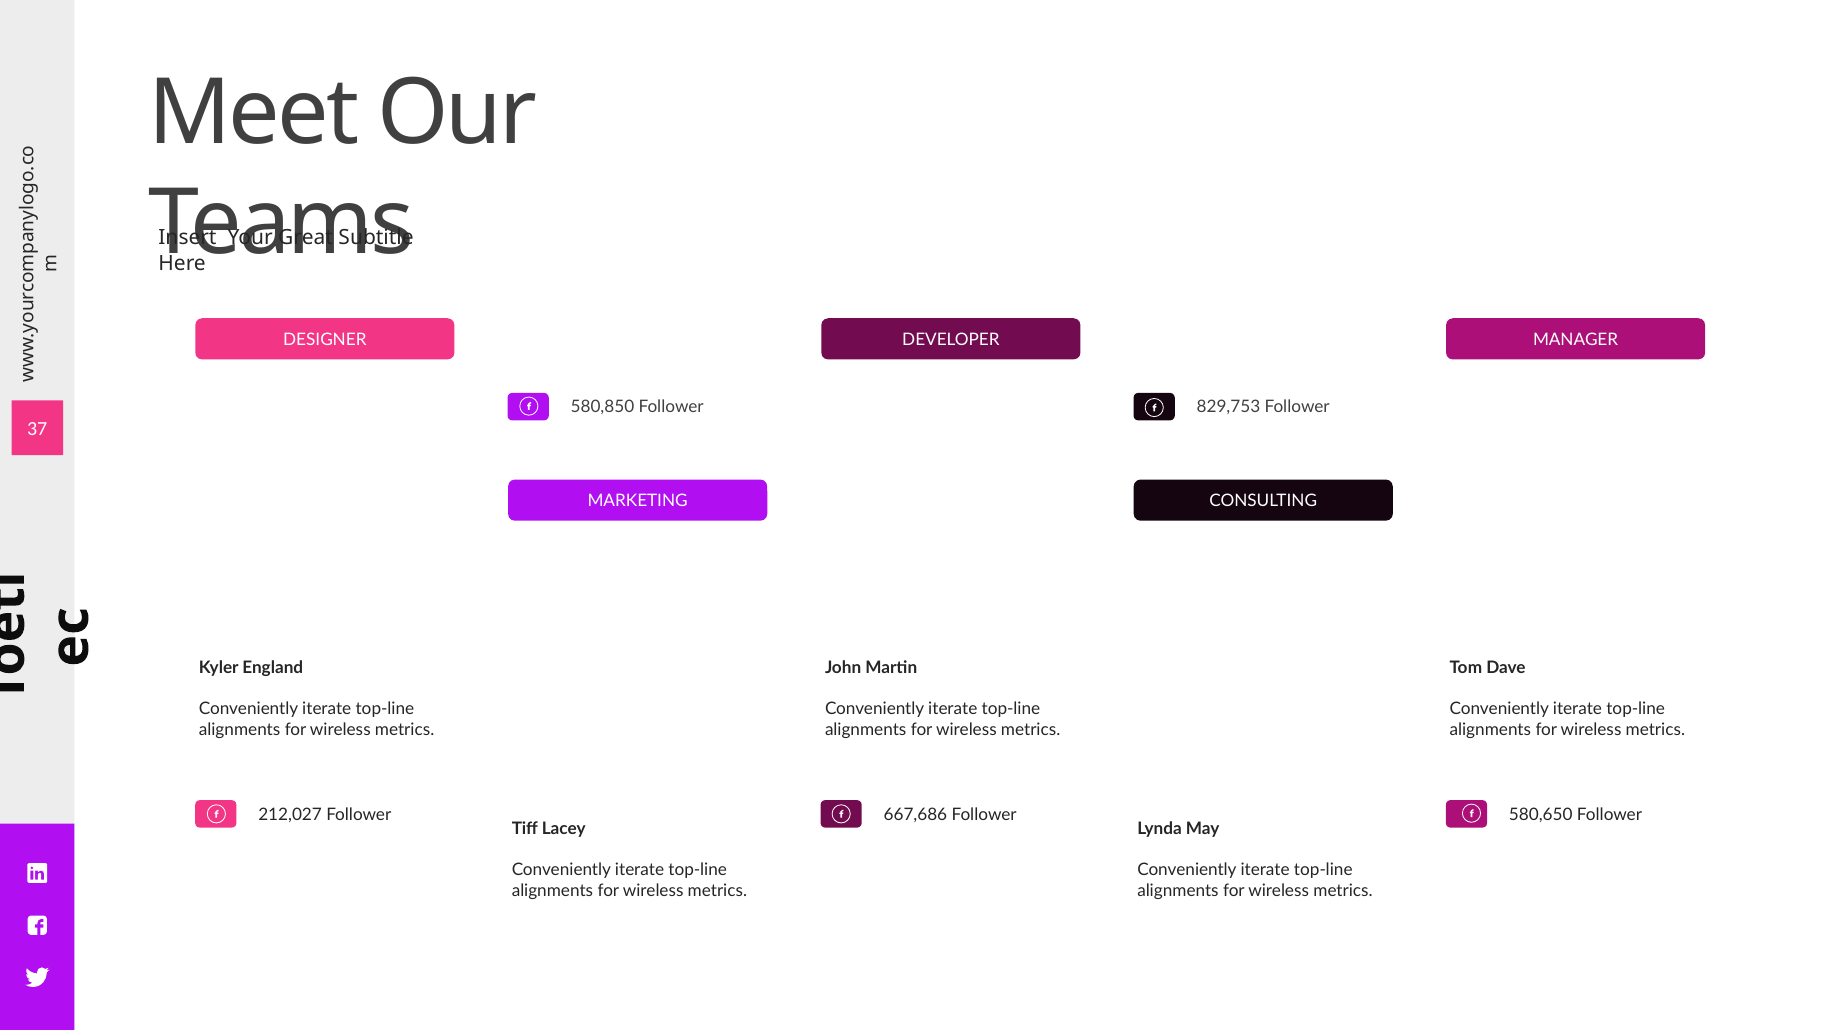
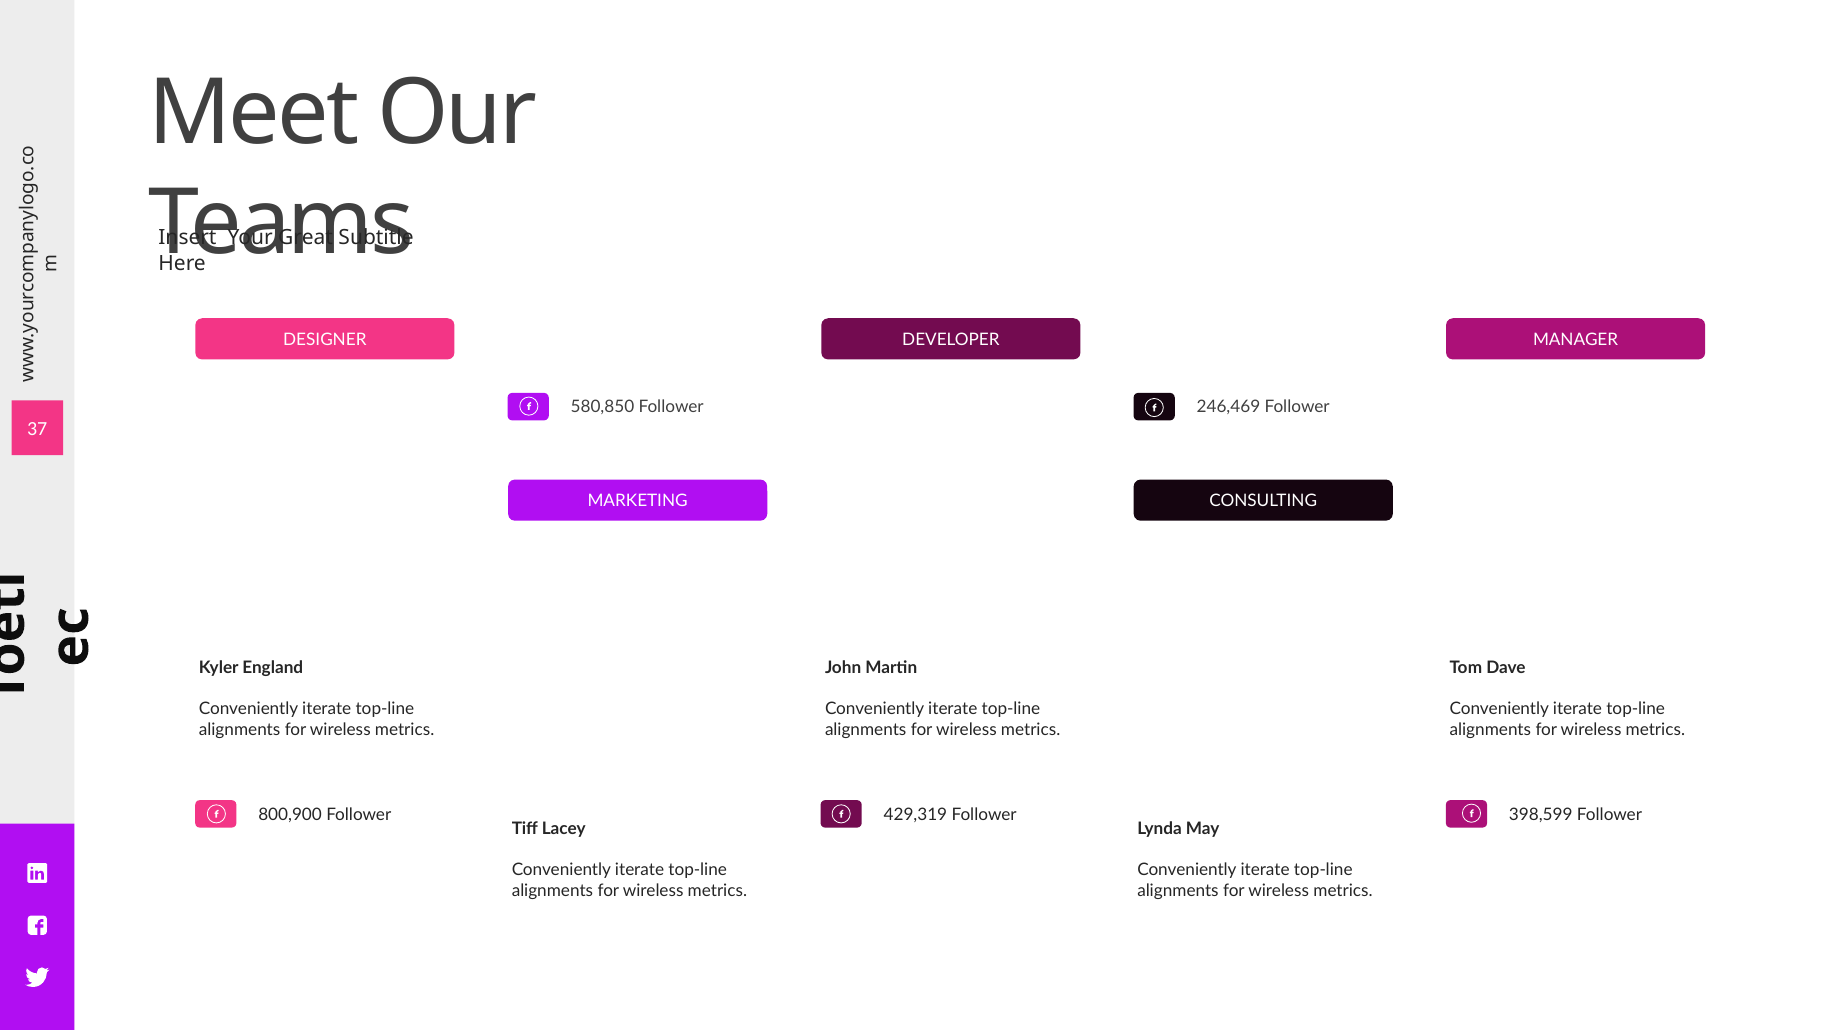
829,753: 829,753 -> 246,469 (1228, 407)
212,027: 212,027 -> 800,900 (290, 814)
667,686: 667,686 -> 429,319 (915, 814)
580,650: 580,650 -> 398,599 (1541, 814)
